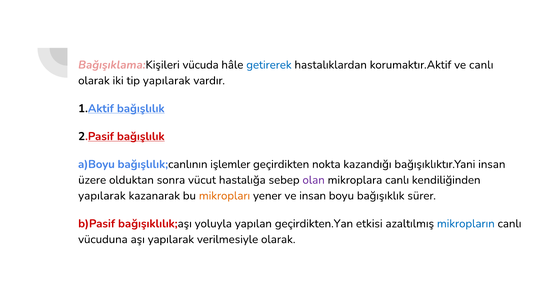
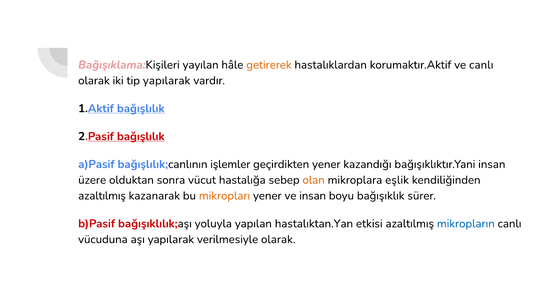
vücuda: vücuda -> yayılan (201, 65)
getirerek colour: blue -> orange (269, 65)
a)Boyu: a)Boyu -> a)Pasif (96, 164)
geçirdikten nokta: nokta -> yener (326, 164)
olan colour: purple -> orange (314, 180)
mikroplara canlı: canlı -> eşlik (397, 180)
yapılarak: yapılarak -> azaltılmış (102, 196)
geçirdikten.Yan: geçirdikten.Yan -> hastalıktan.Yan (314, 224)
